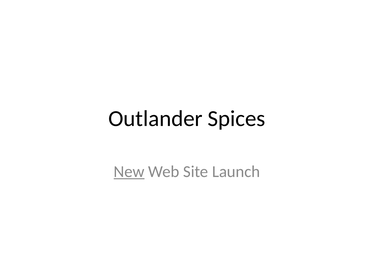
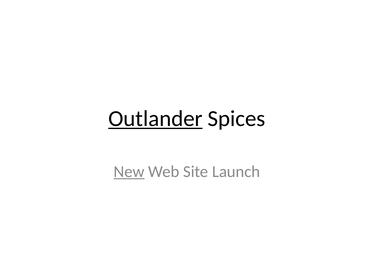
Outlander underline: none -> present (155, 119)
